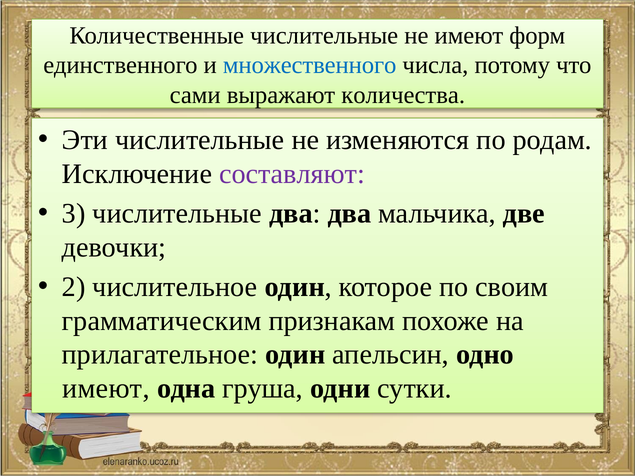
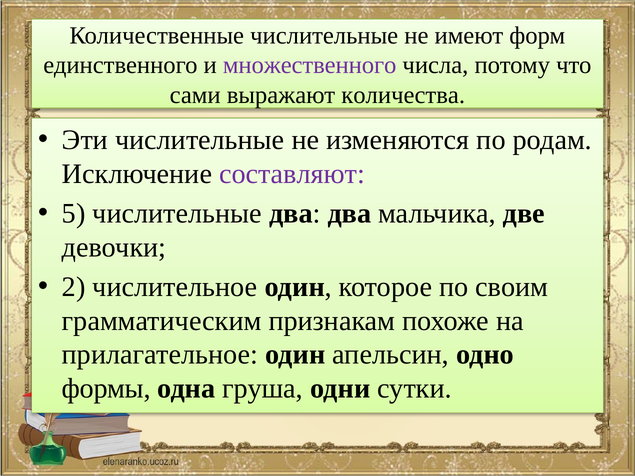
множественного colour: blue -> purple (310, 65)
3: 3 -> 5 (74, 214)
имеют: имеют -> формы (106, 389)
